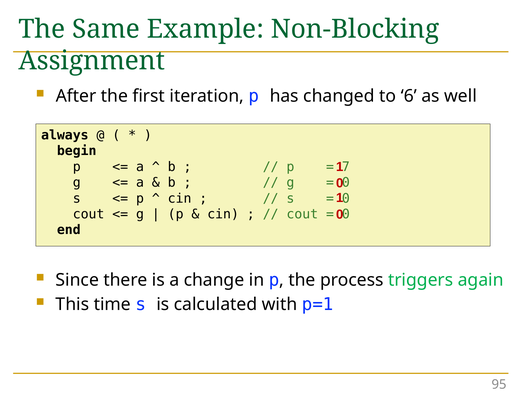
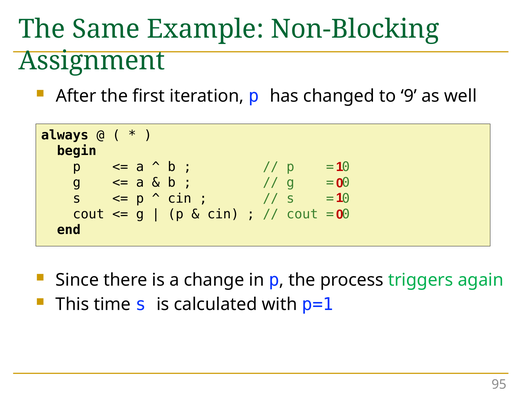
6: 6 -> 9 (409, 96)
7: 7 -> 0 (346, 167)
